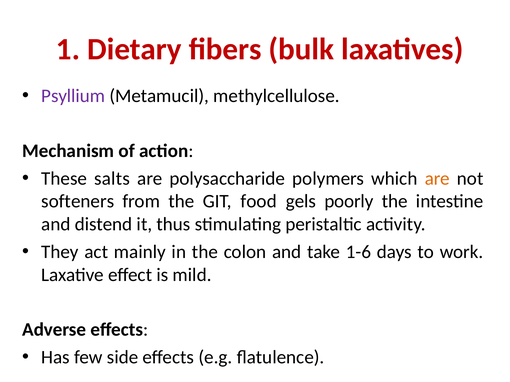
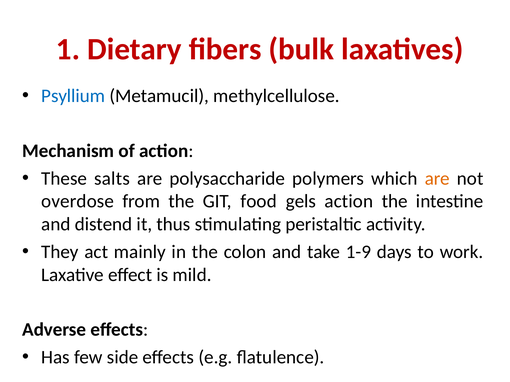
Psyllium colour: purple -> blue (73, 96)
softeners: softeners -> overdose (78, 202)
gels poorly: poorly -> action (349, 202)
1-6: 1-6 -> 1-9 (358, 252)
